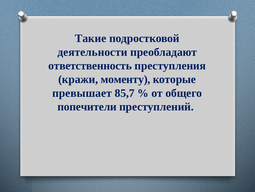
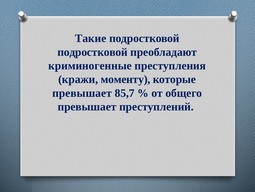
деятельности: деятельности -> подростковой (93, 52)
ответственность: ответственность -> криминогенные (90, 65)
попечители: попечители -> превышает (87, 106)
